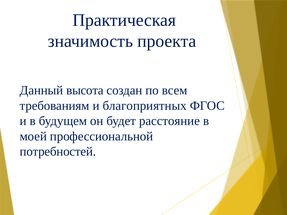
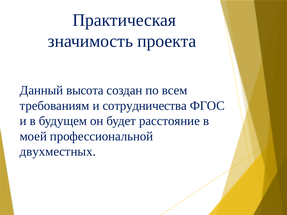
благоприятных: благоприятных -> сотрудничества (145, 106)
потребностей: потребностей -> двухместных (58, 152)
